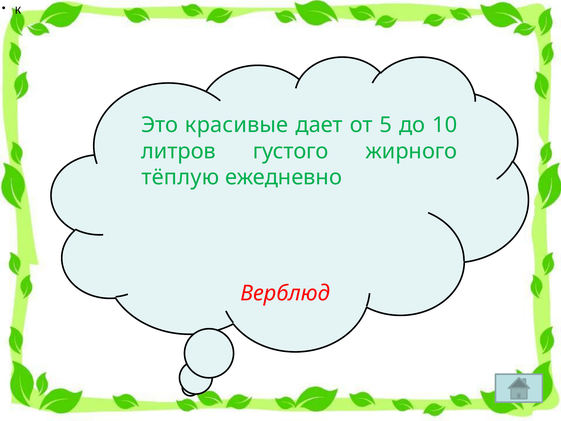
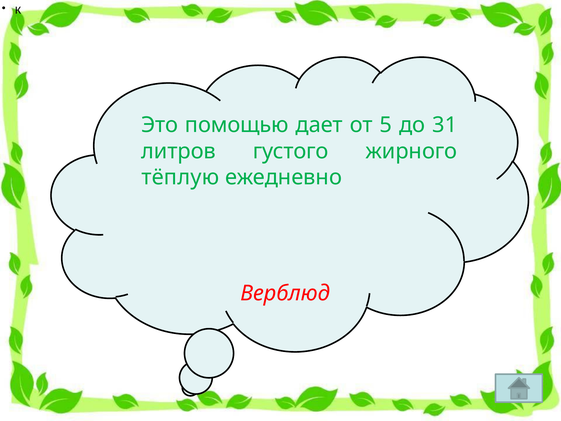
красивые: красивые -> помощью (237, 125)
10: 10 -> 31 (445, 125)
